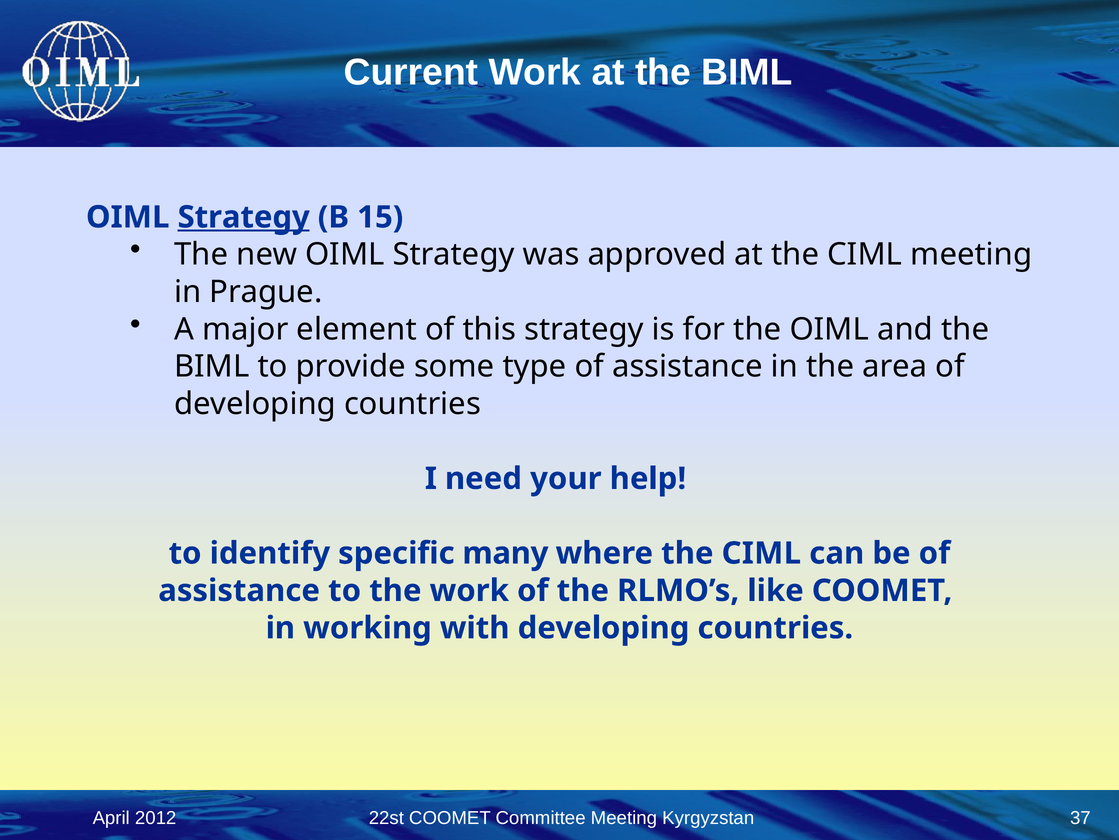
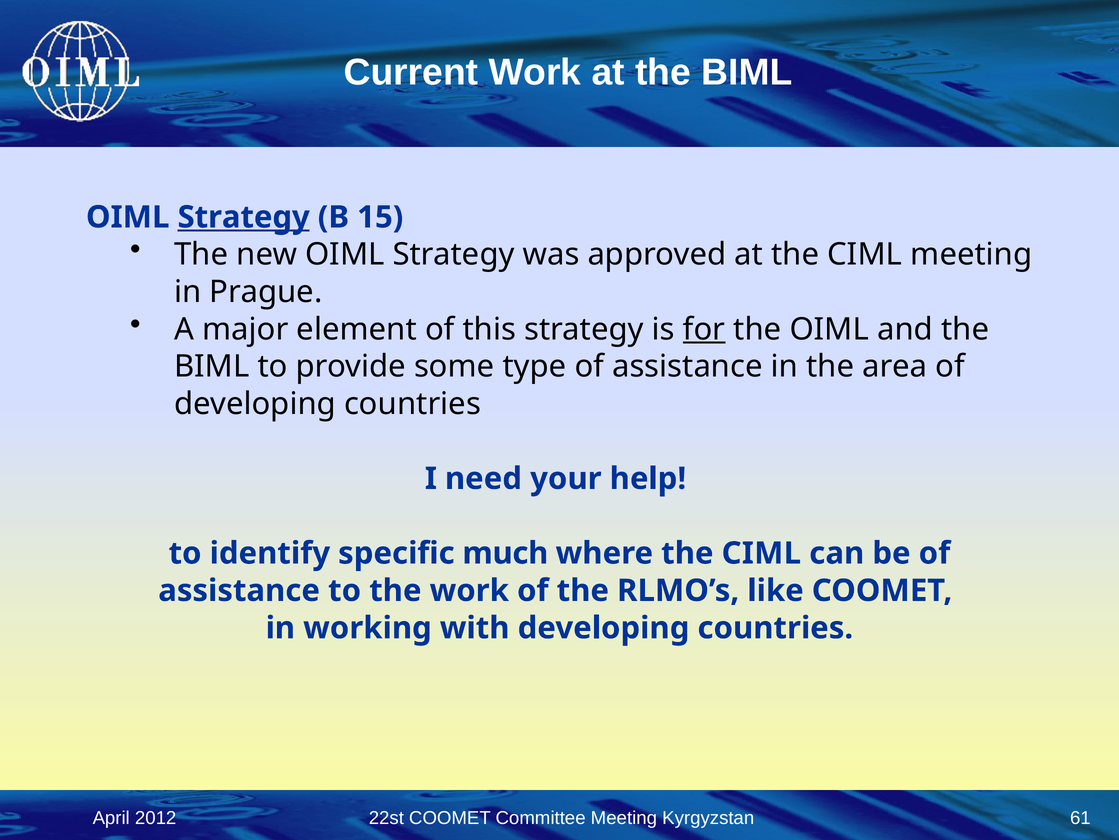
for underline: none -> present (704, 329)
many: many -> much (505, 553)
37: 37 -> 61 (1080, 818)
